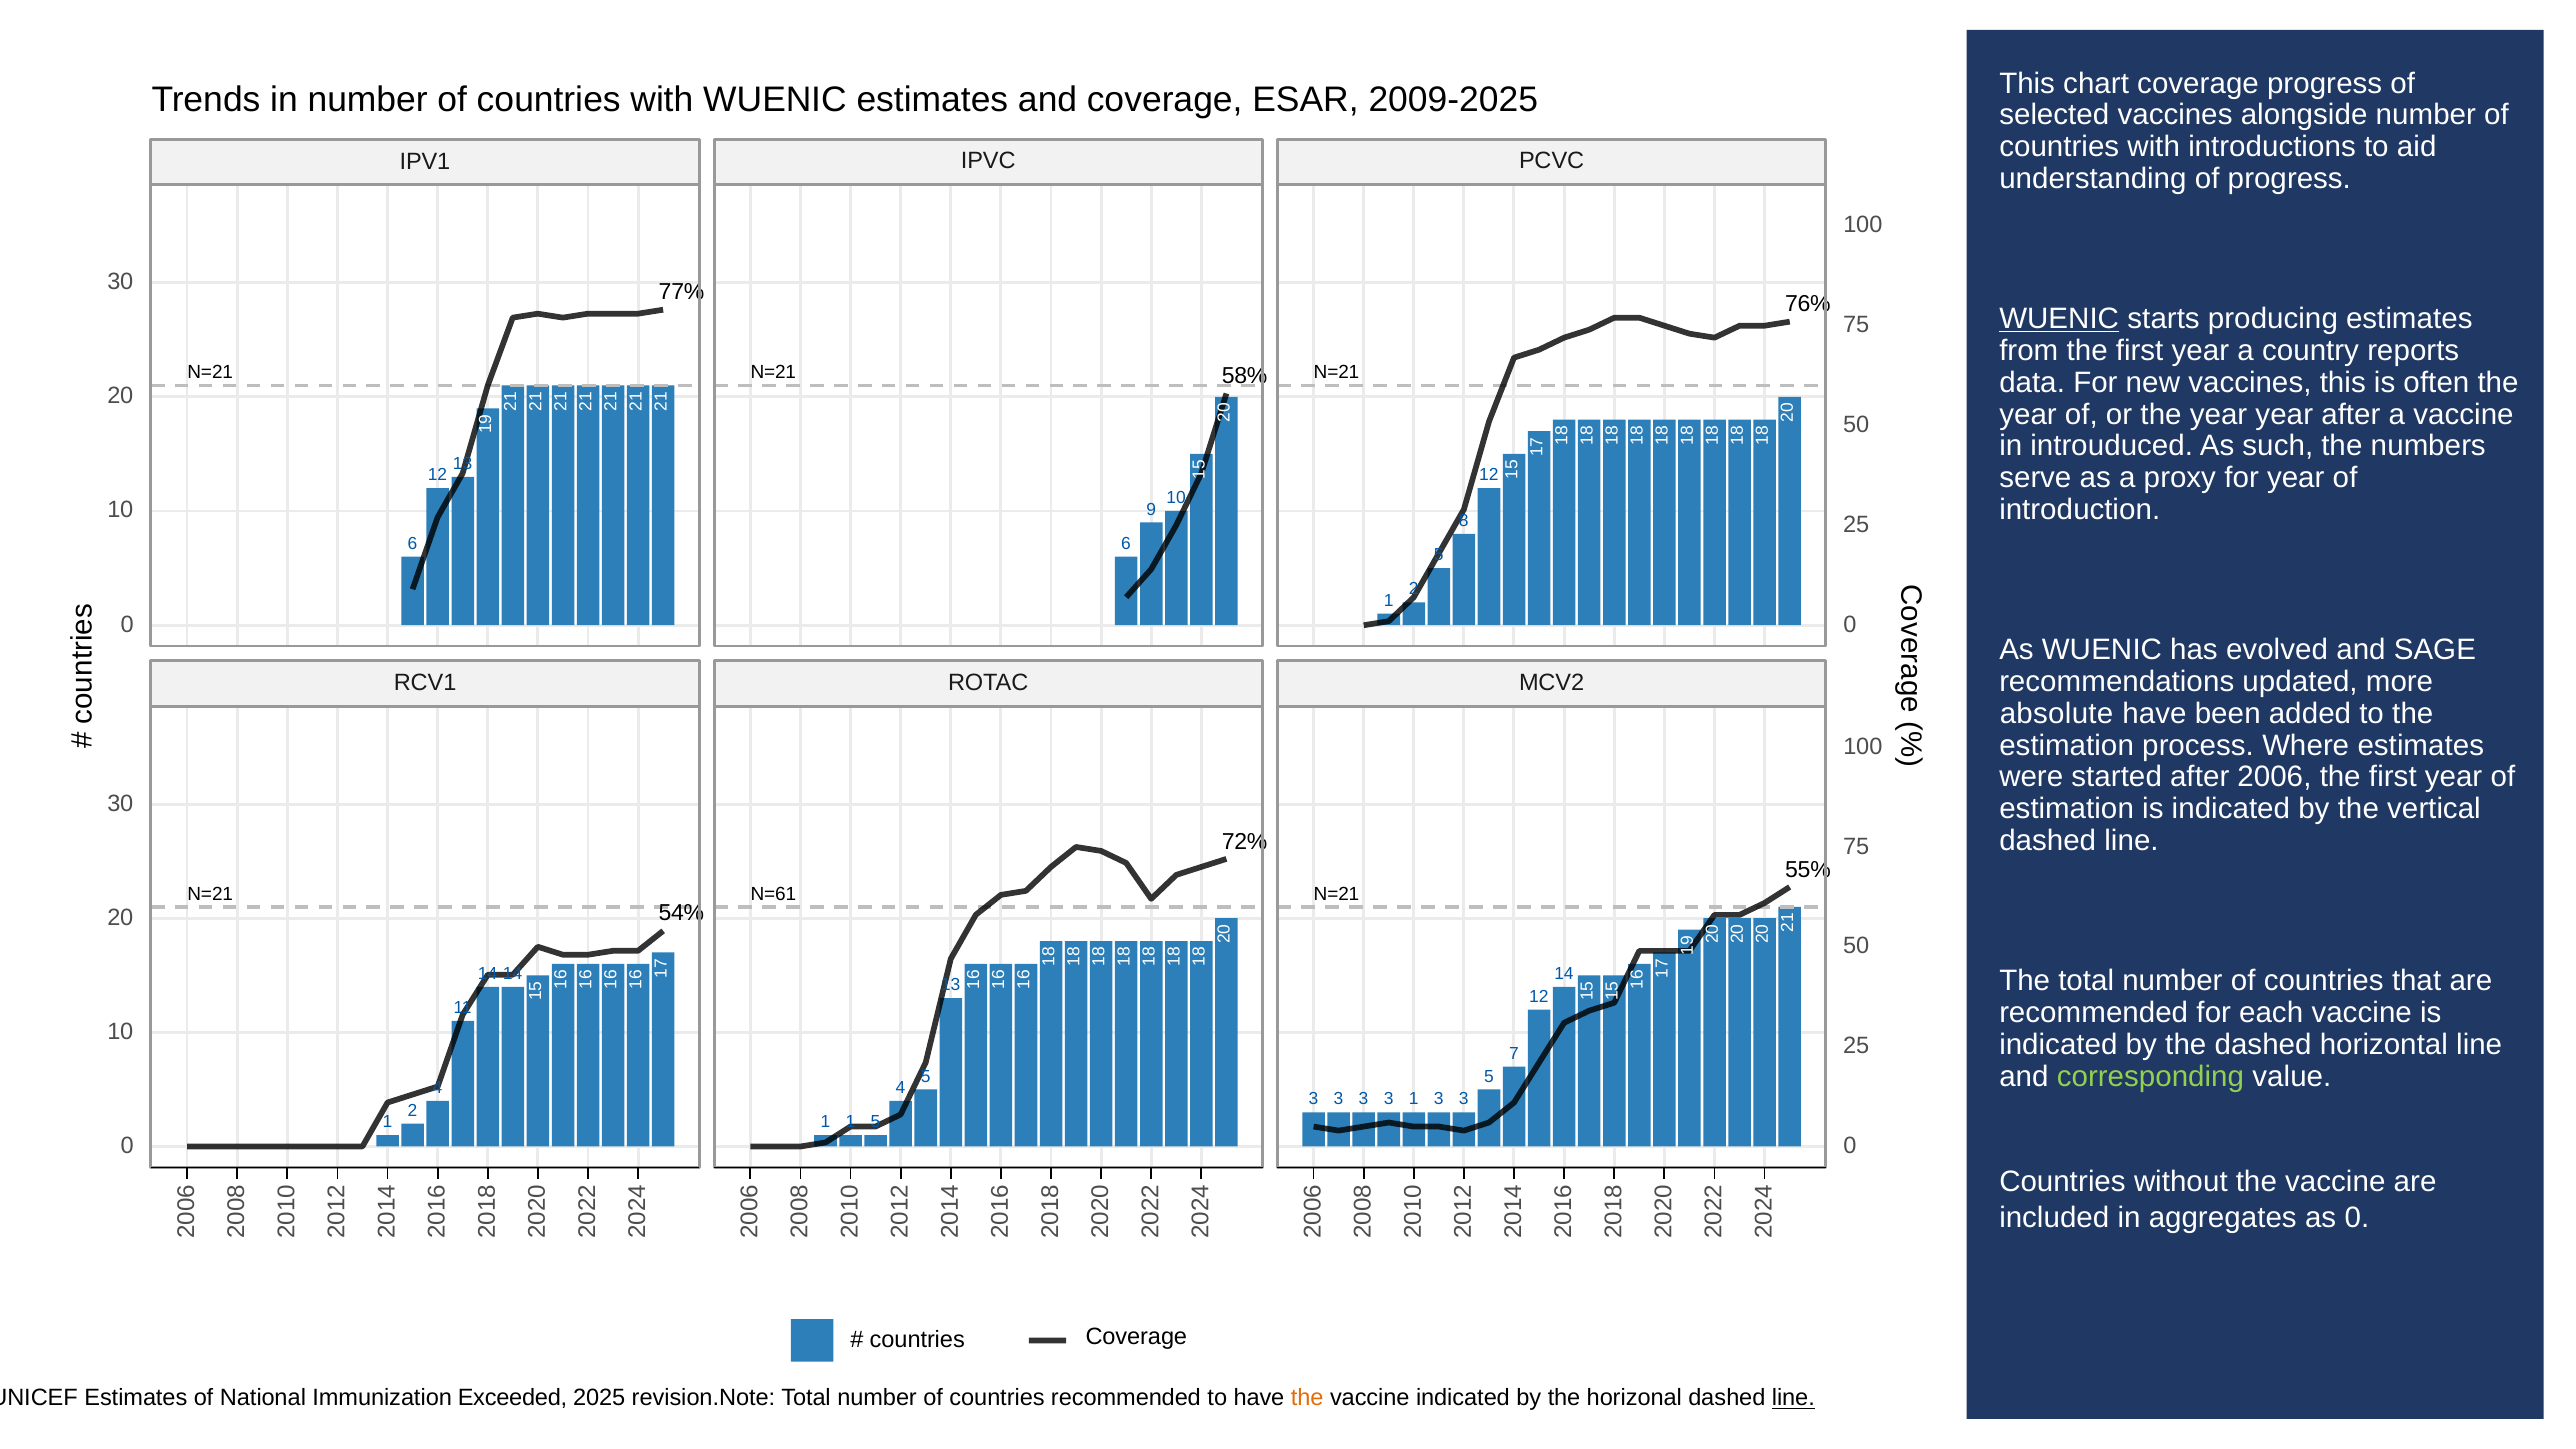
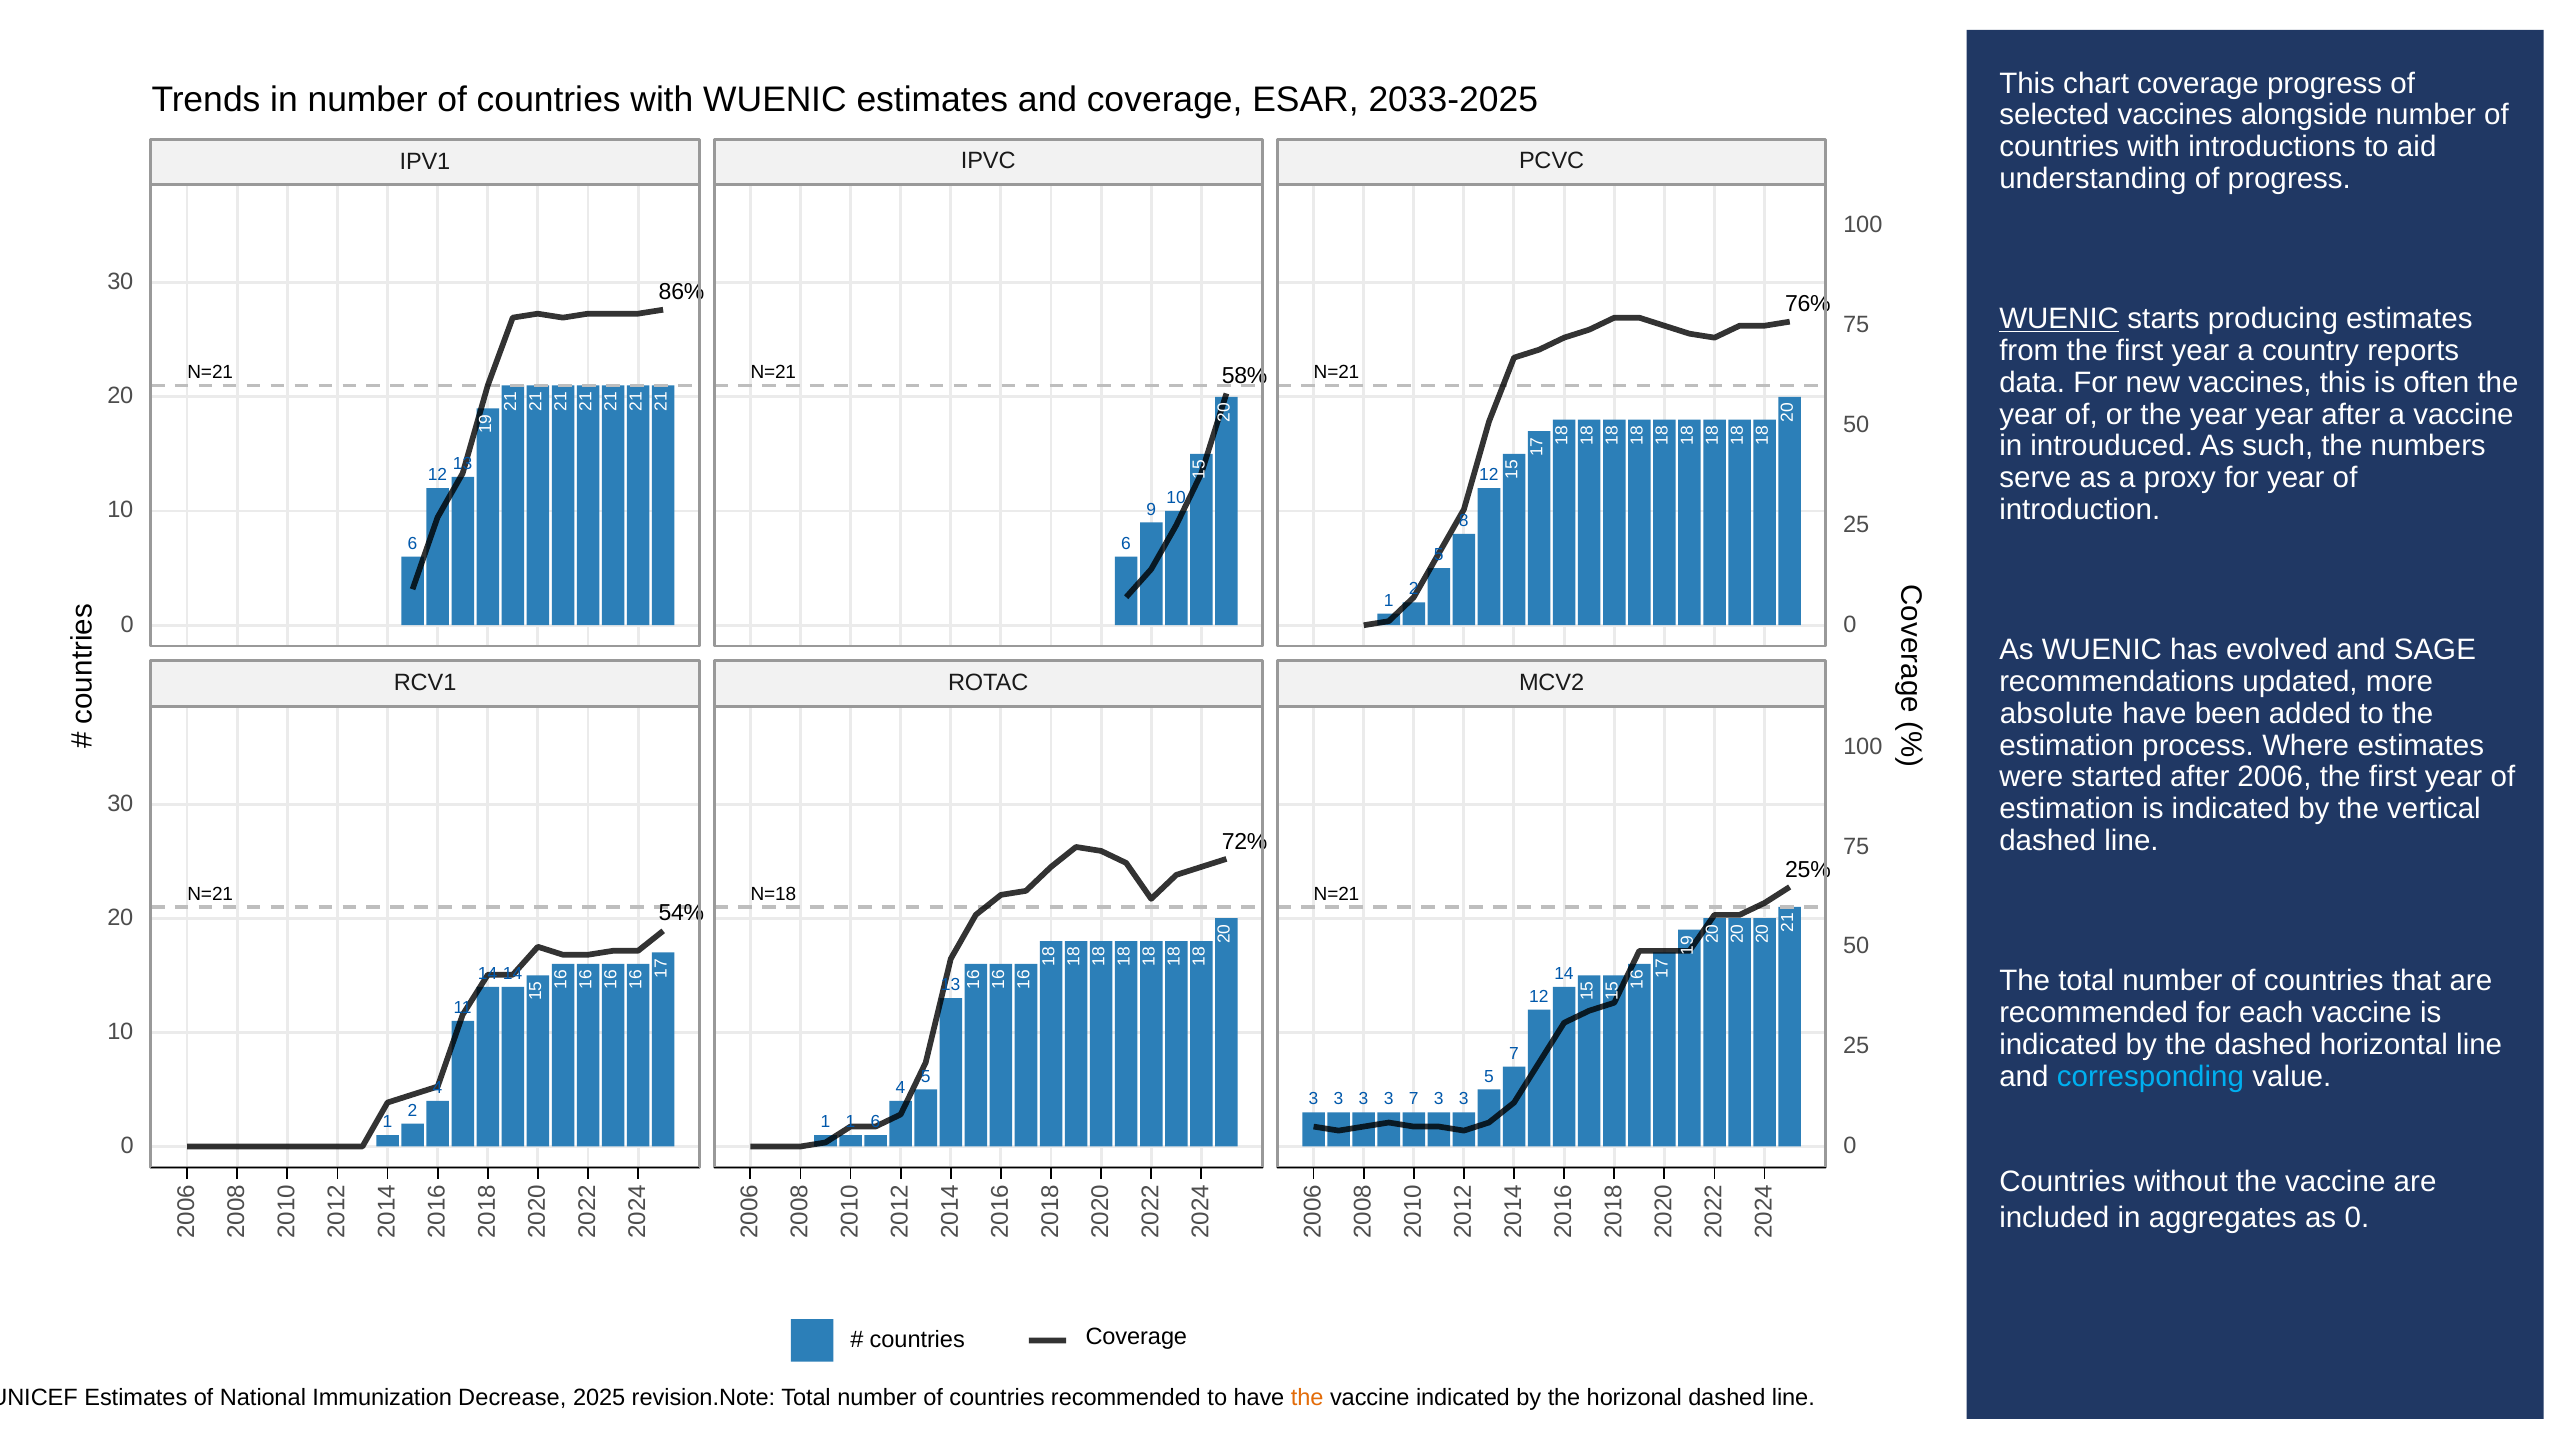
2009-2025: 2009-2025 -> 2033-2025 (1453, 100)
77%: 77% -> 86% (681, 292)
55%: 55% -> 25% (1808, 869)
N=61: N=61 -> N=18 (773, 894)
corresponding colour: light green -> light blue (2150, 1076)
3 1: 1 -> 7 (1414, 1099)
1 1 5: 5 -> 6 (876, 1122)
Exceeded: Exceeded -> Decrease (512, 1398)
line underline: present -> none (1793, 1398)
